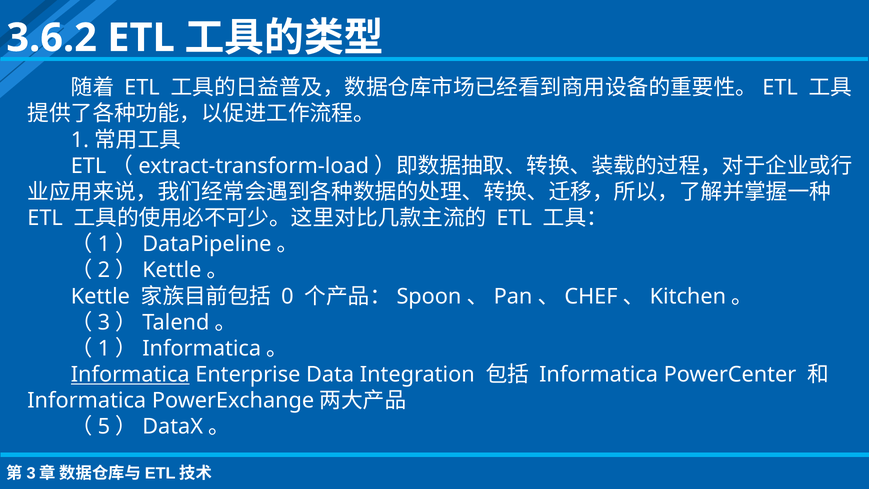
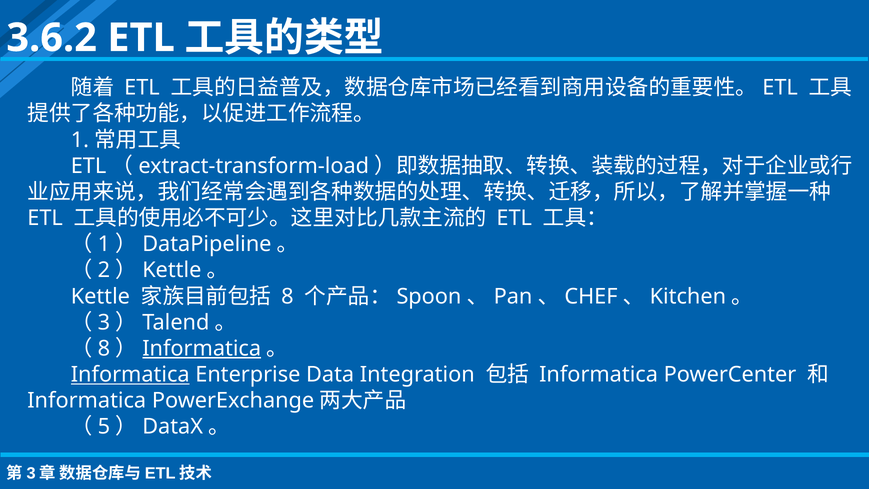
0: 0 -> 8 (287, 296)
1: 1 -> 8 (104, 348)
Informatica underline: none -> present (202, 348)
